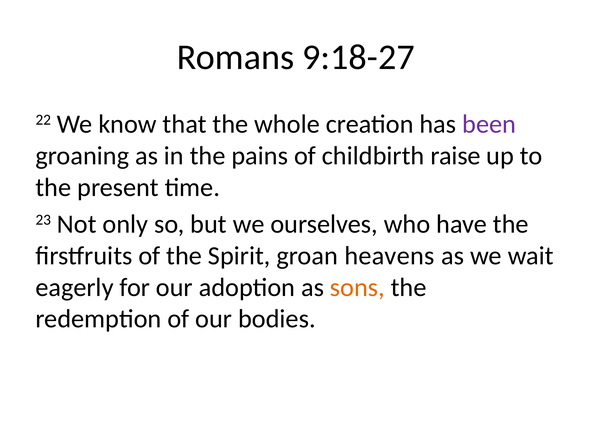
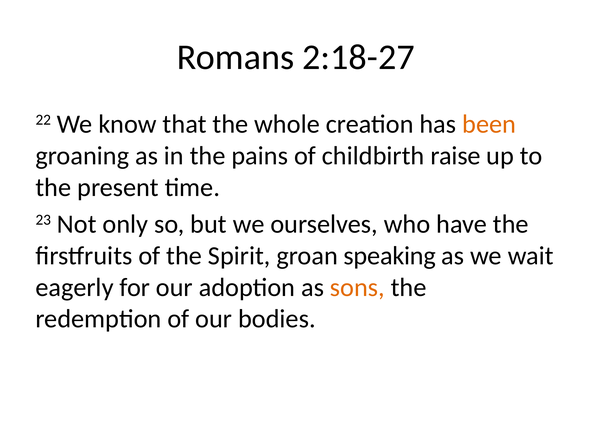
9:18-27: 9:18-27 -> 2:18-27 (358, 57)
been colour: purple -> orange (489, 124)
heavens: heavens -> speaking (390, 256)
